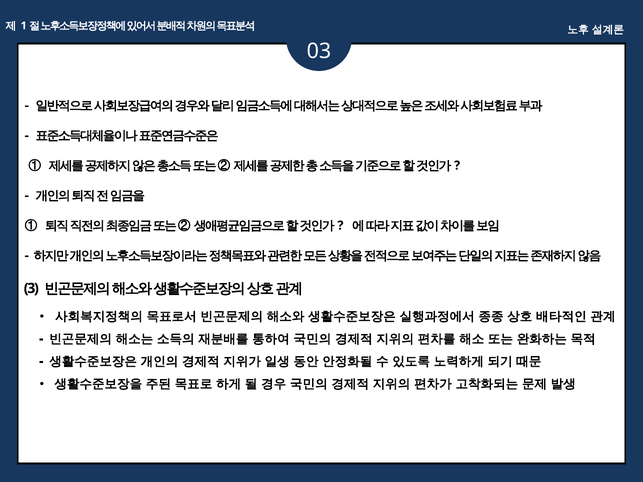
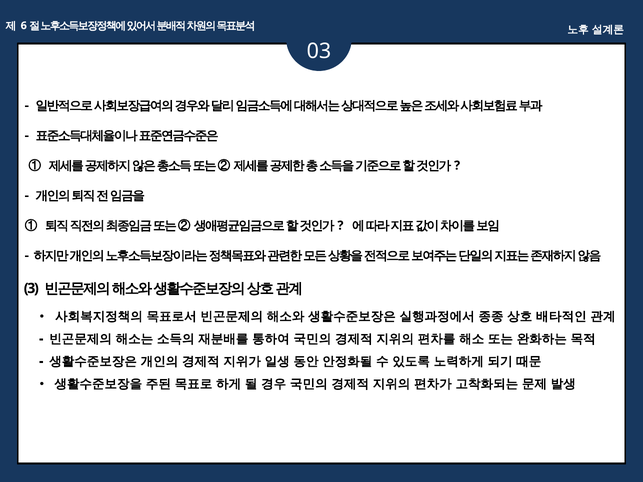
1: 1 -> 6 (24, 26)
